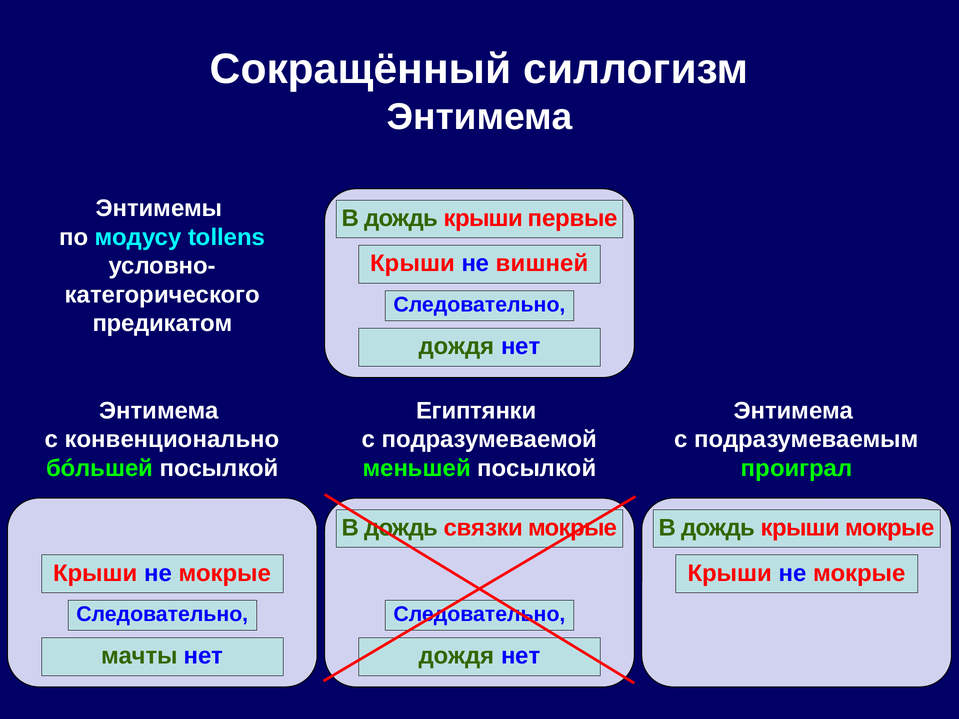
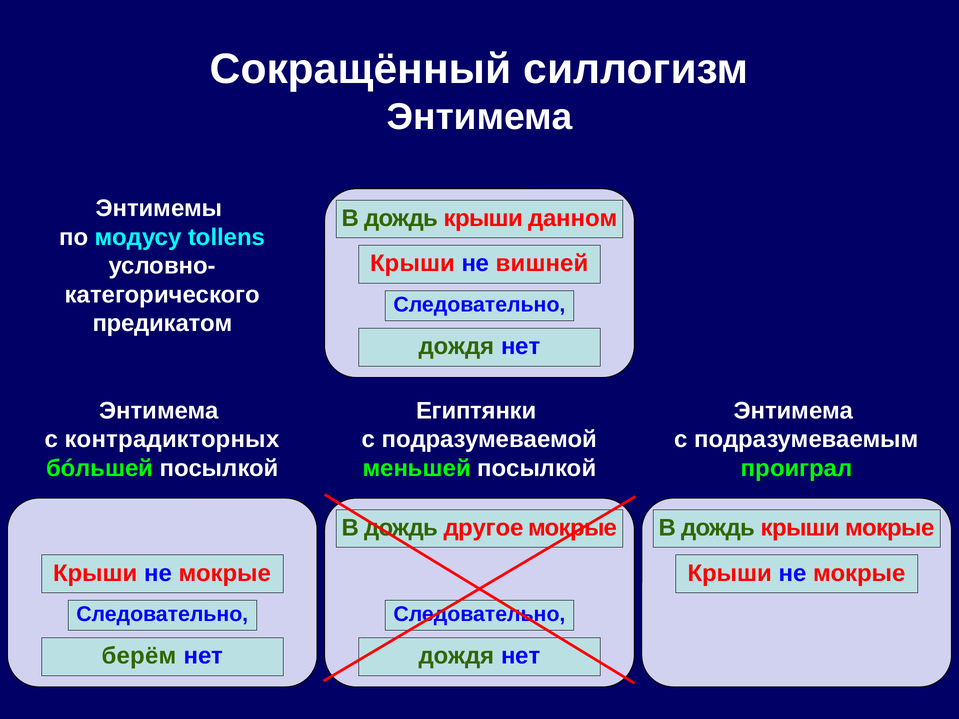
первые: первые -> данном (573, 218)
конвенционально: конвенционально -> контрадикторных (172, 440)
связки: связки -> другое (483, 528)
мачты: мачты -> берём (139, 656)
